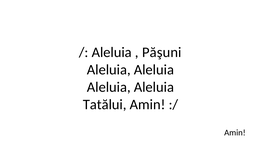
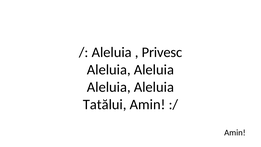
Păşuni: Păşuni -> Privesc (162, 52)
